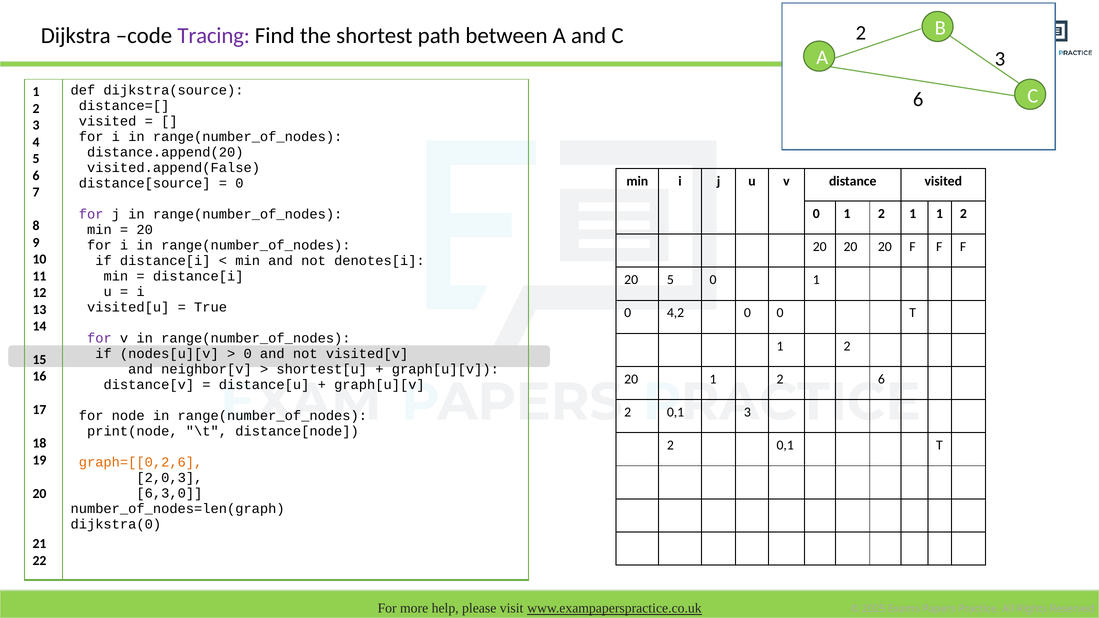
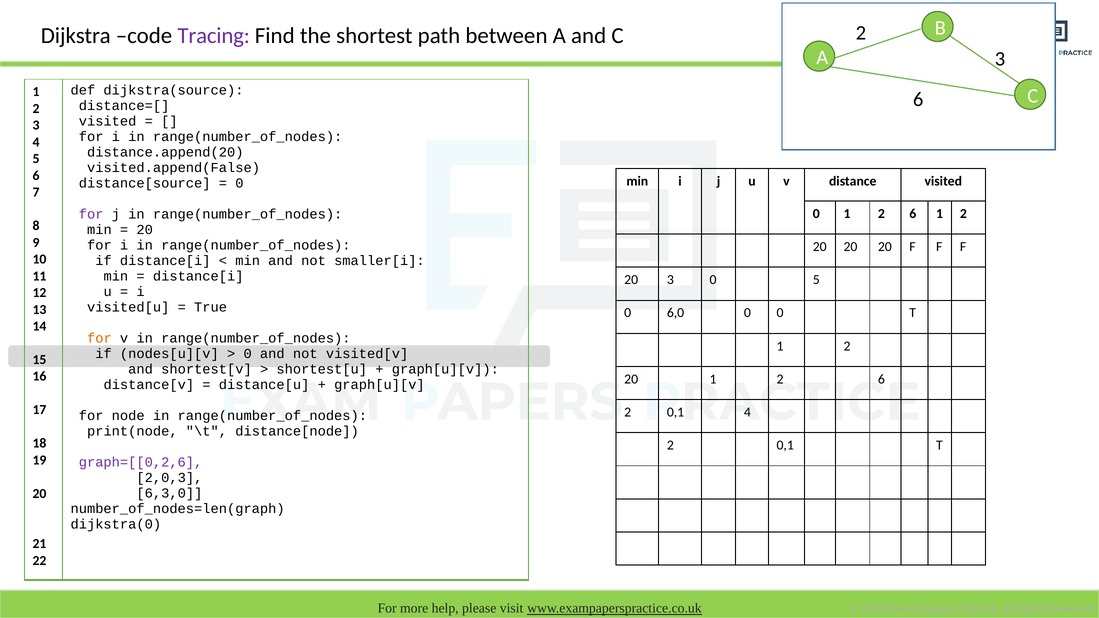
0 1 2 1: 1 -> 6 (913, 214)
denotes[i: denotes[i -> smaller[i (379, 261)
20 5: 5 -> 3 (670, 280)
1: 1 -> 5 (816, 280)
4,2: 4,2 -> 6,0 (676, 313)
for colour: purple -> orange (99, 338)
neighbor[v: neighbor[v -> shortest[v (206, 369)
0,1 3: 3 -> 4 (747, 412)
graph=[[0,2,6 colour: orange -> purple (141, 463)
